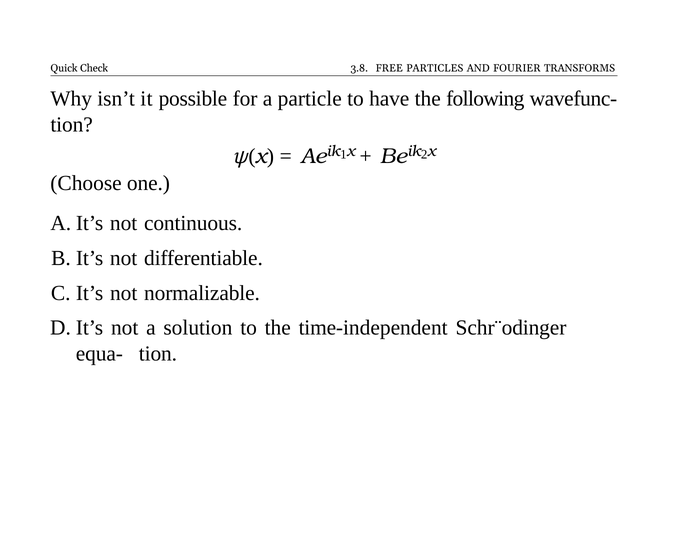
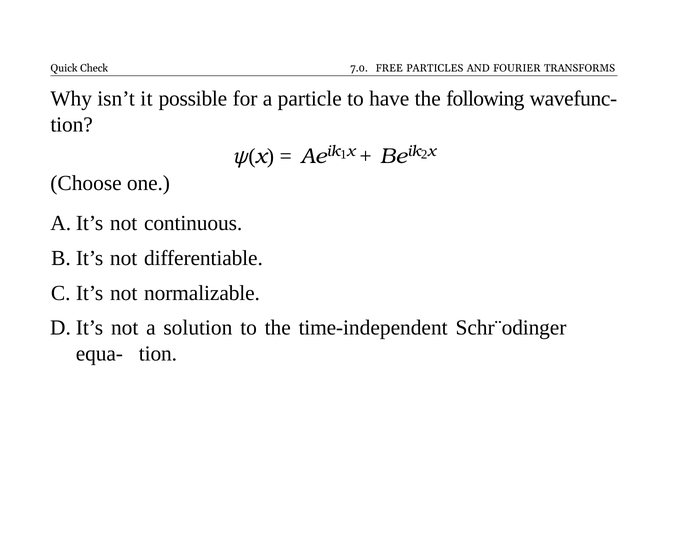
3.8: 3.8 -> 7.0 (359, 68)
